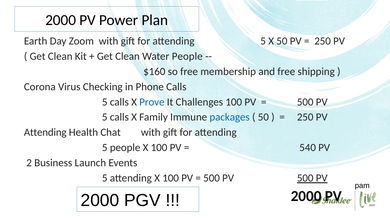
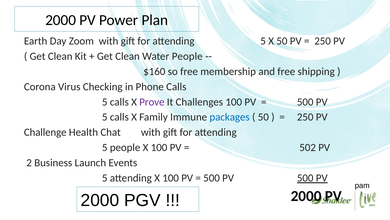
Prove colour: blue -> purple (152, 102)
Attending: Attending -> Challenge (45, 132)
540: 540 -> 502 (308, 147)
